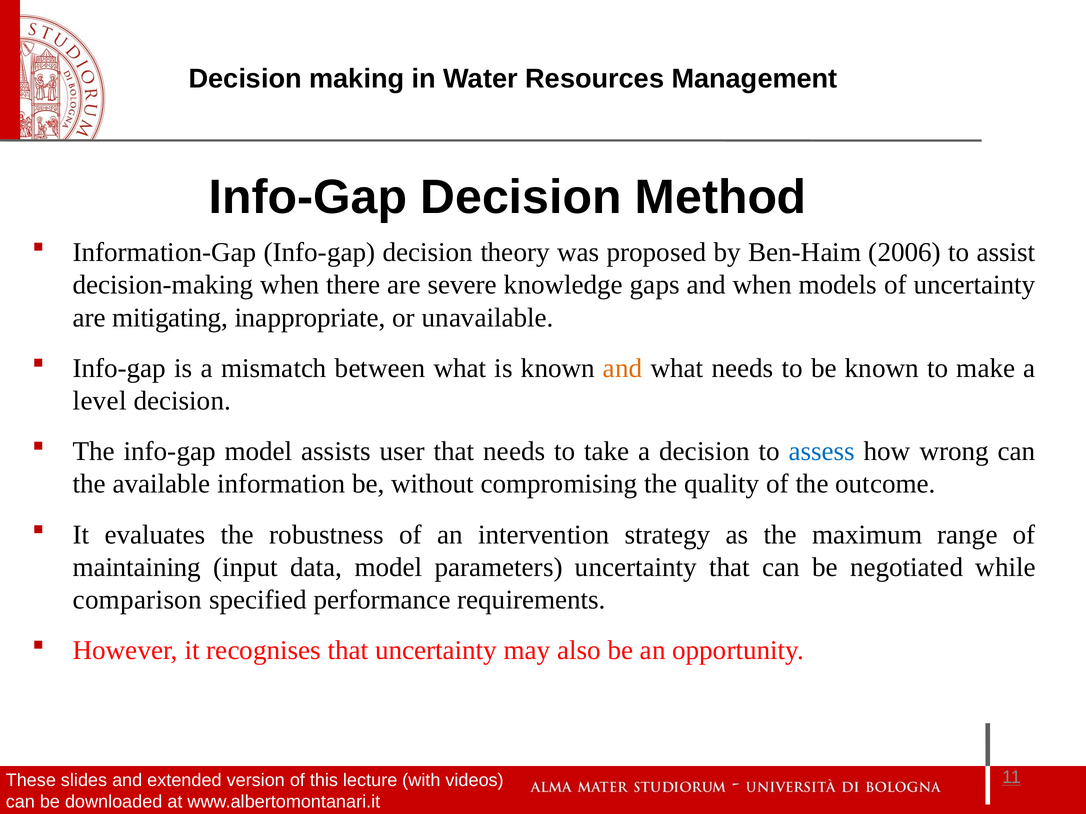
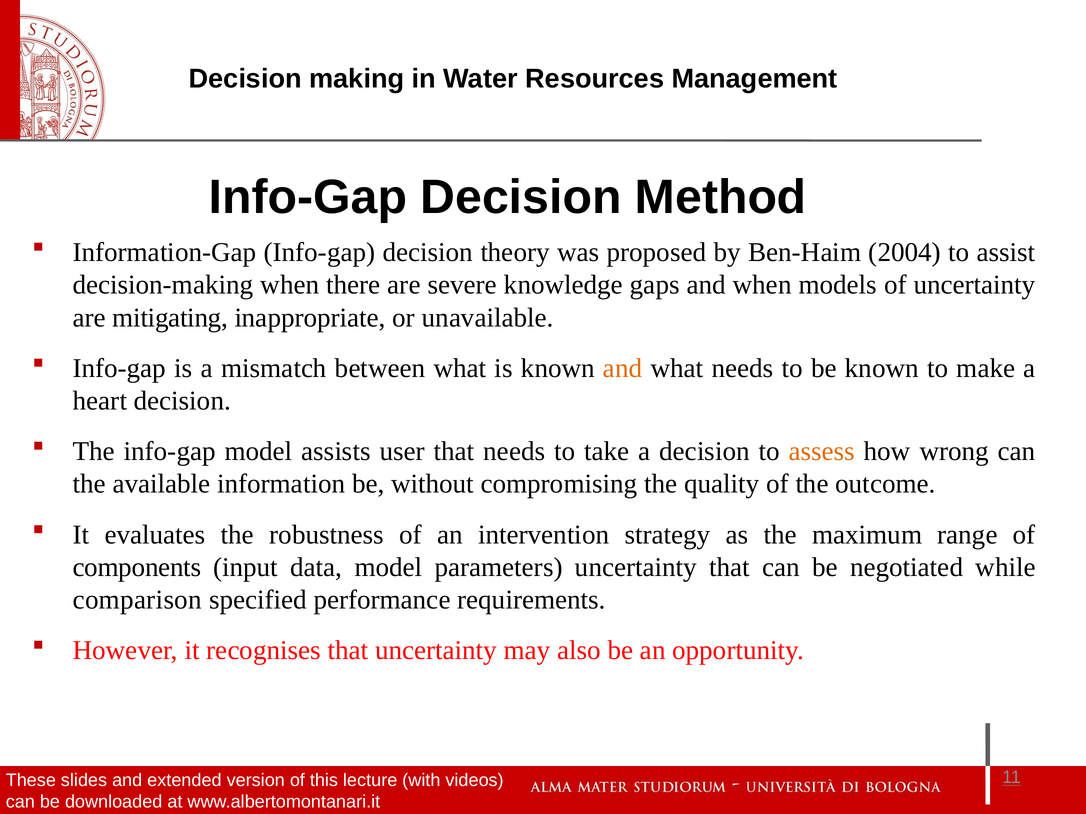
2006: 2006 -> 2004 (905, 253)
level: level -> heart (100, 401)
assess colour: blue -> orange (822, 452)
maintaining: maintaining -> components (137, 568)
